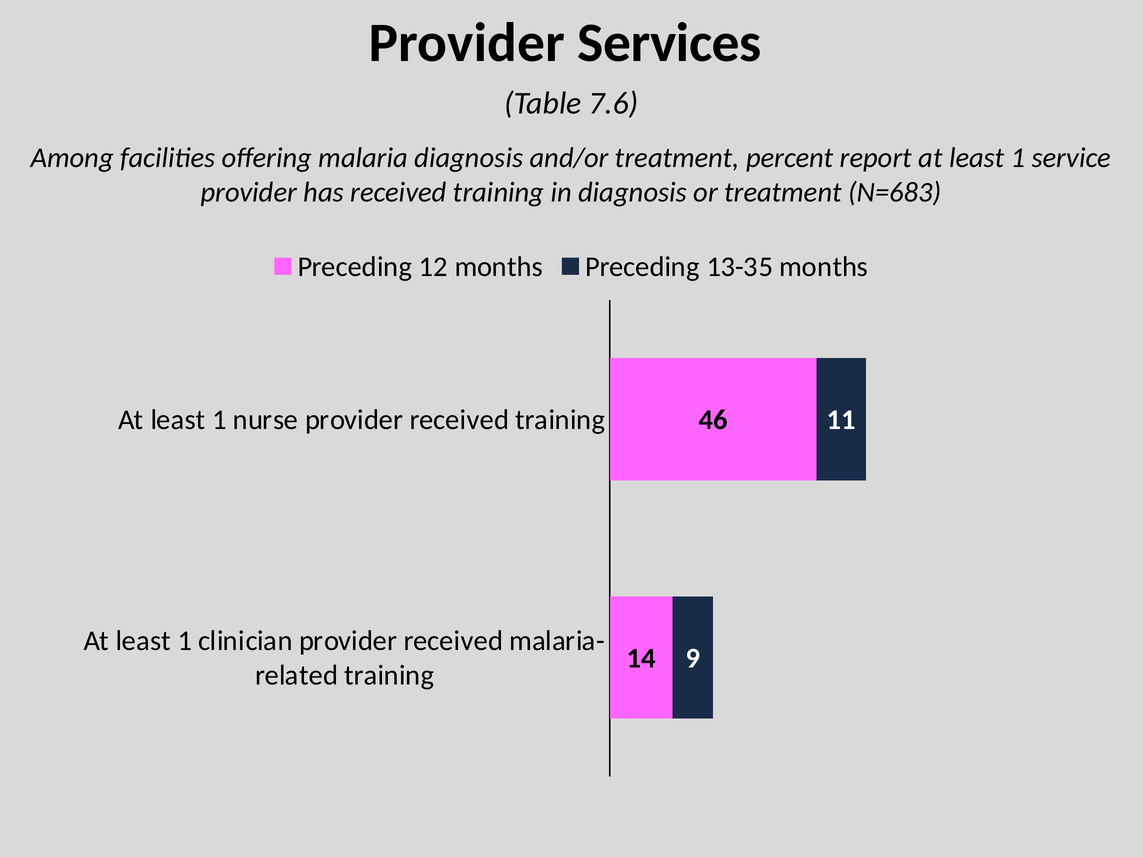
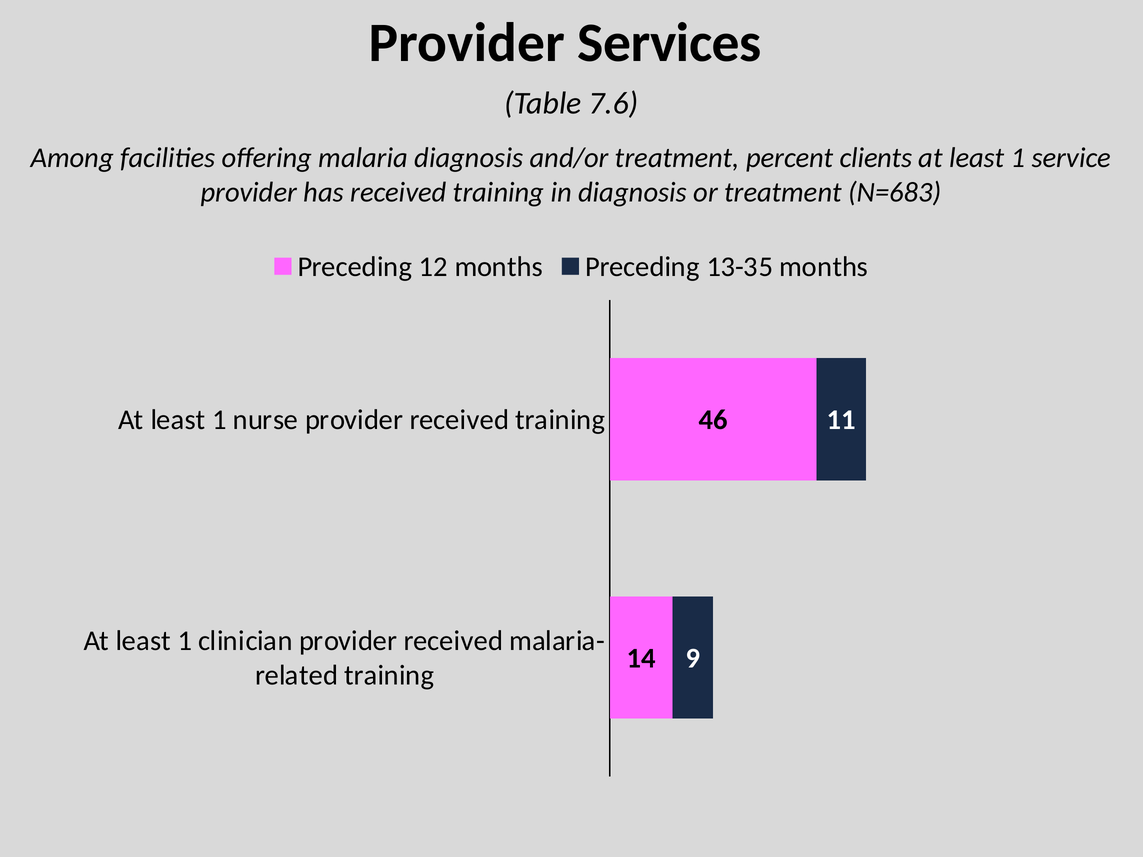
report: report -> clients (876, 158)
